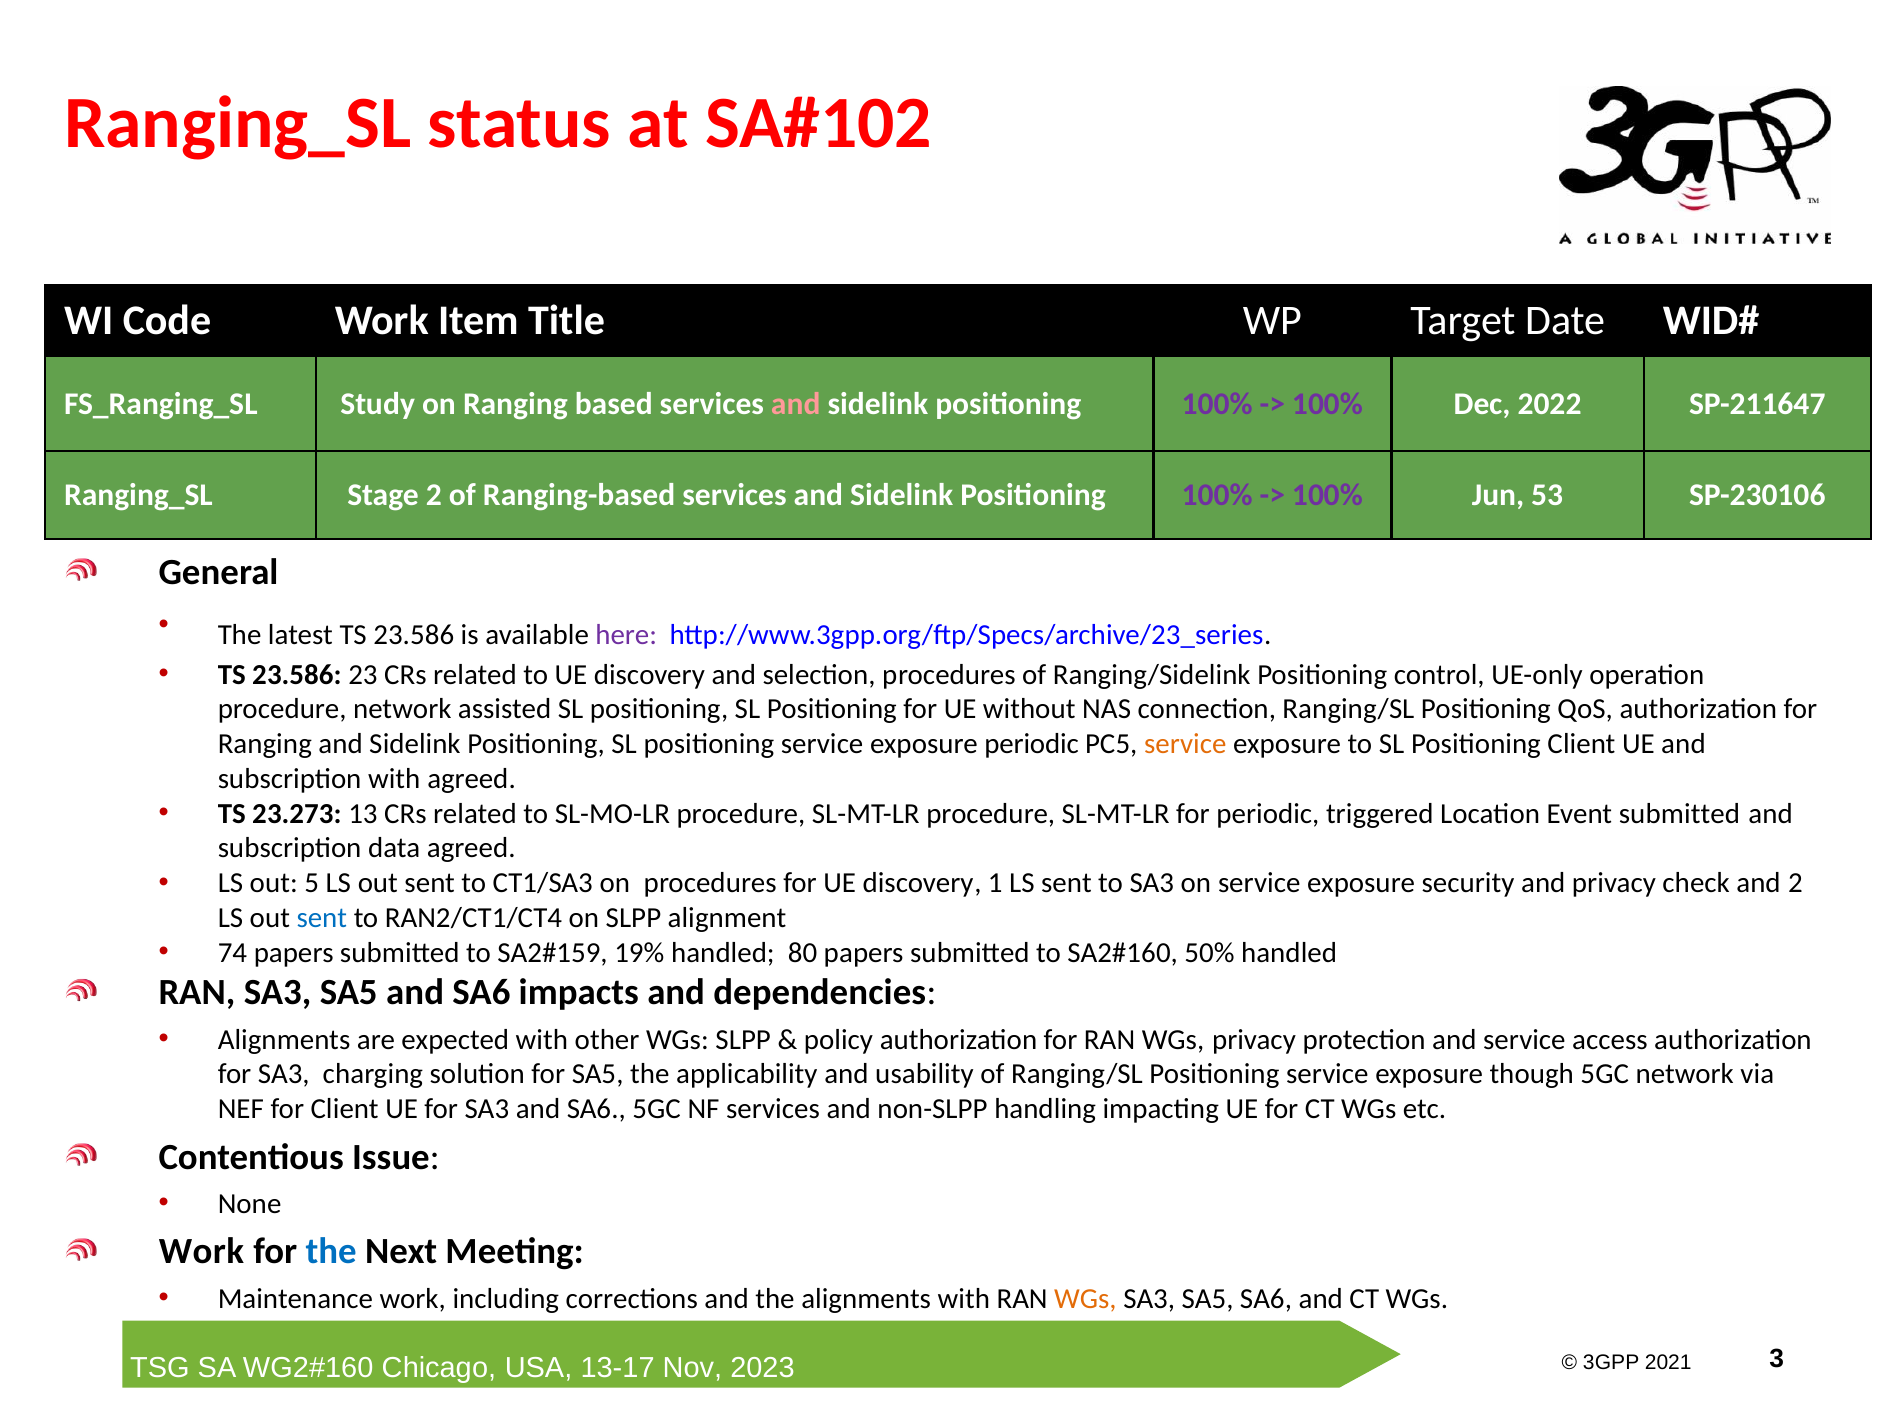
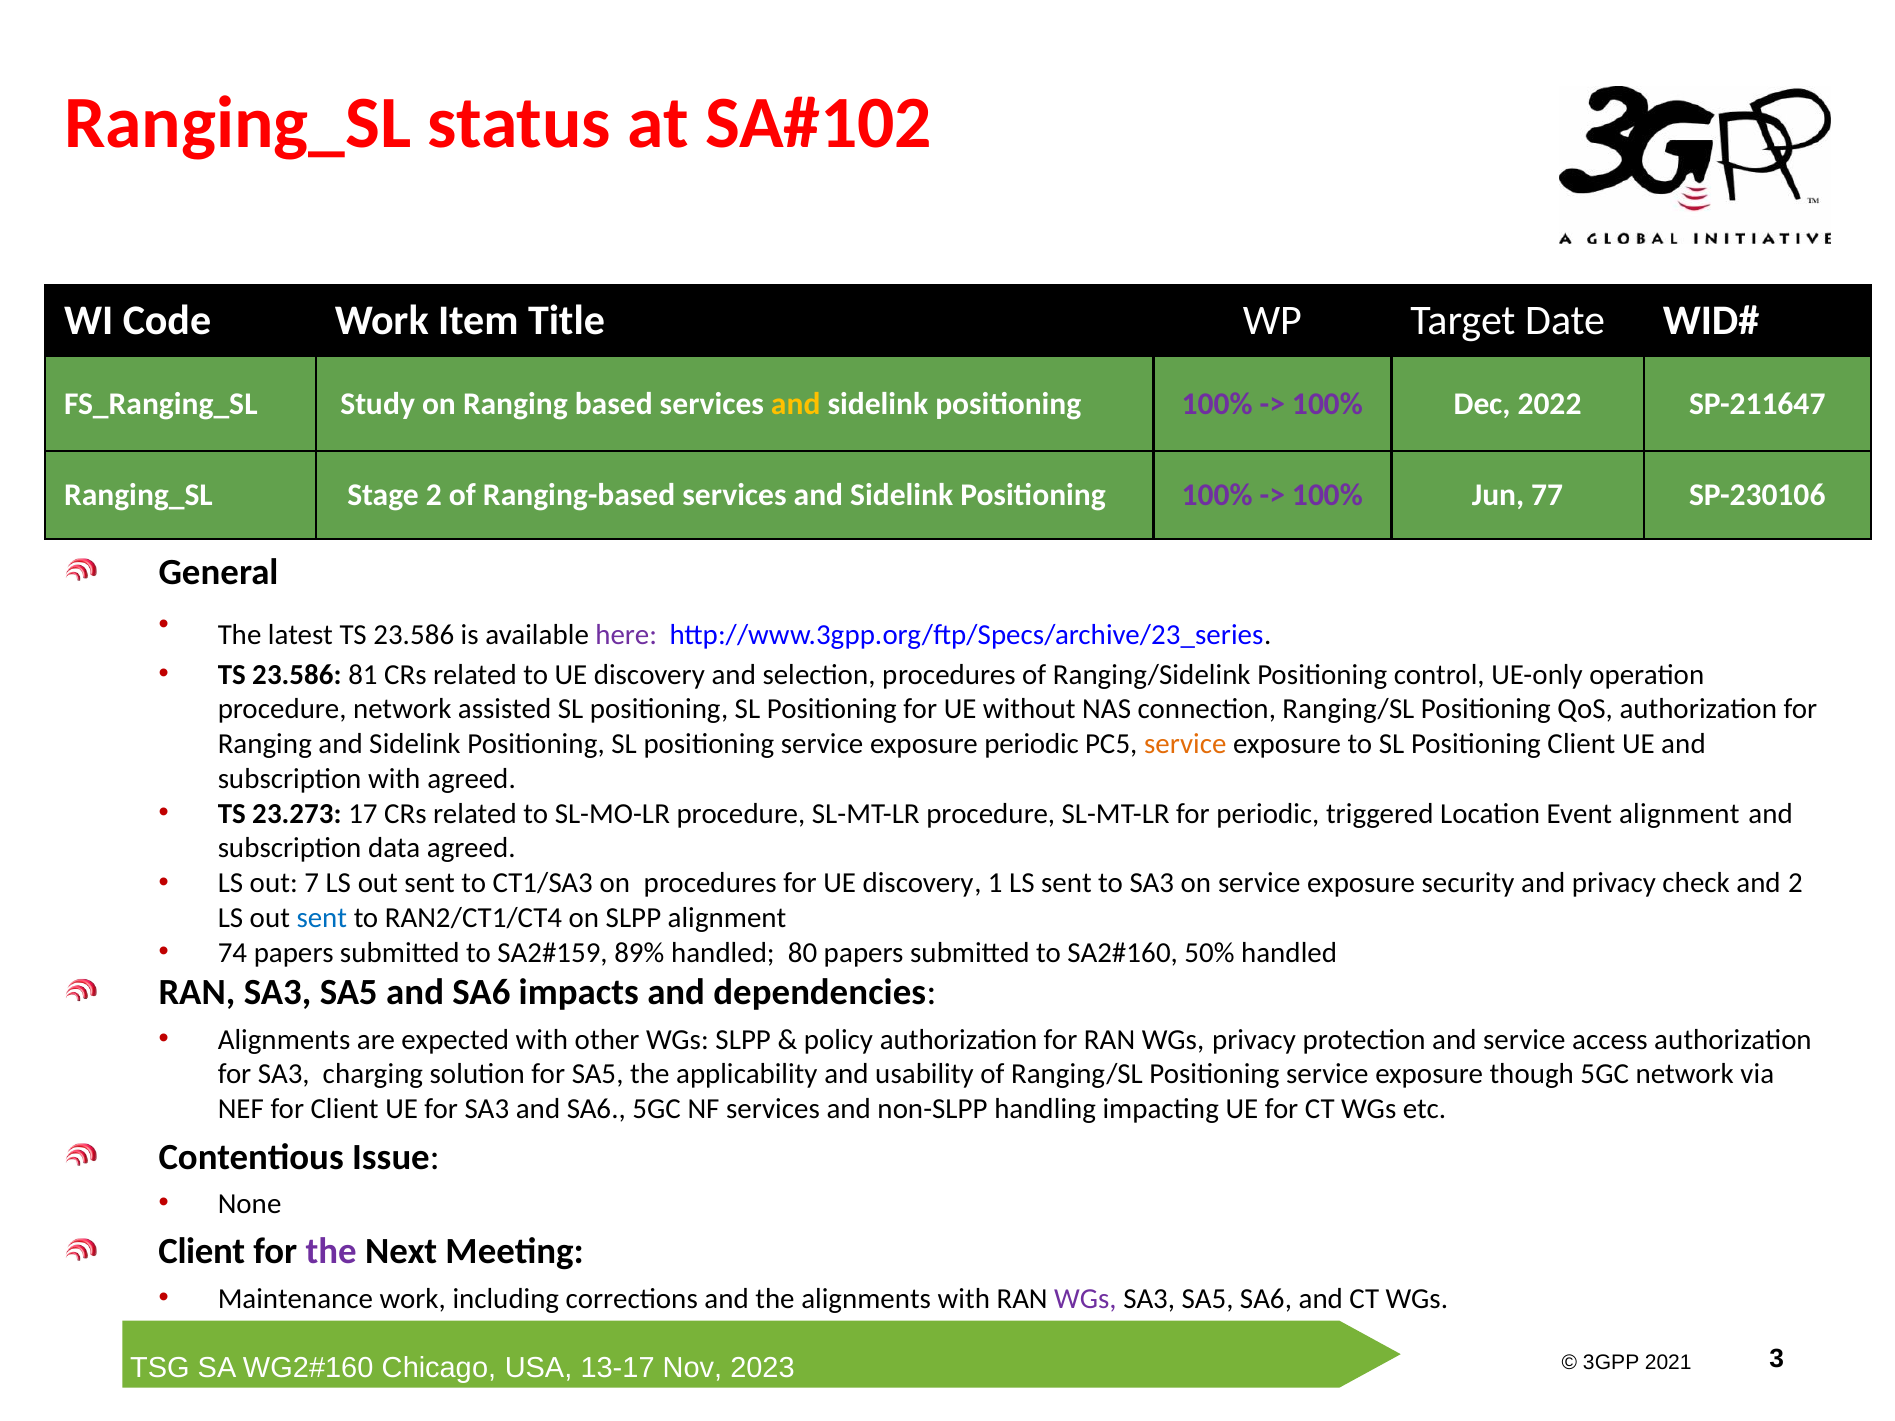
and colour: pink -> yellow (796, 404)
53: 53 -> 77 (1547, 495)
23: 23 -> 81 (363, 675)
13: 13 -> 17 (363, 814)
Event submitted: submitted -> alignment (1679, 814)
5: 5 -> 7 (312, 883)
19%: 19% -> 89% (639, 953)
Work: Work -> Client (202, 1252)
the colour: blue -> purple (331, 1252)
WGs colour: orange -> purple (1085, 1299)
